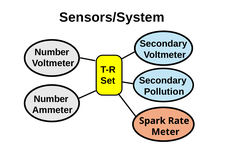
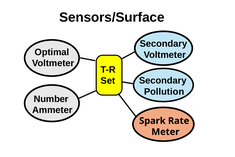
Sensors/System: Sensors/System -> Sensors/Surface (112, 17)
Number: Number -> Optimal (52, 52)
